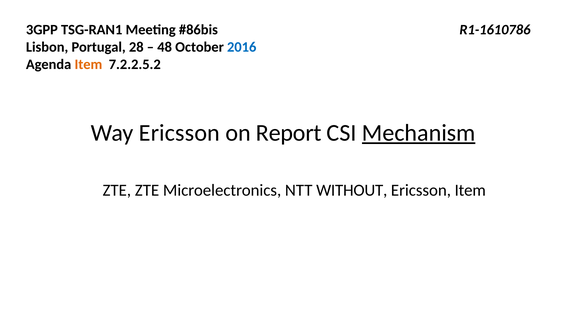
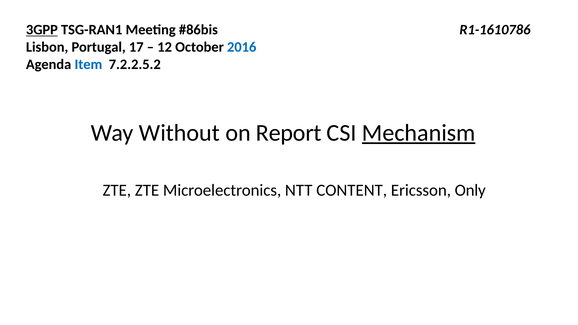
3GPP underline: none -> present (42, 30)
28: 28 -> 17 (136, 47)
48: 48 -> 12 (165, 47)
Item colour: orange -> blue (88, 65)
Way Ericsson: Ericsson -> Without (179, 133)
WITHOUT: WITHOUT -> CONTENT (352, 190)
Ericsson Item: Item -> Only (470, 190)
